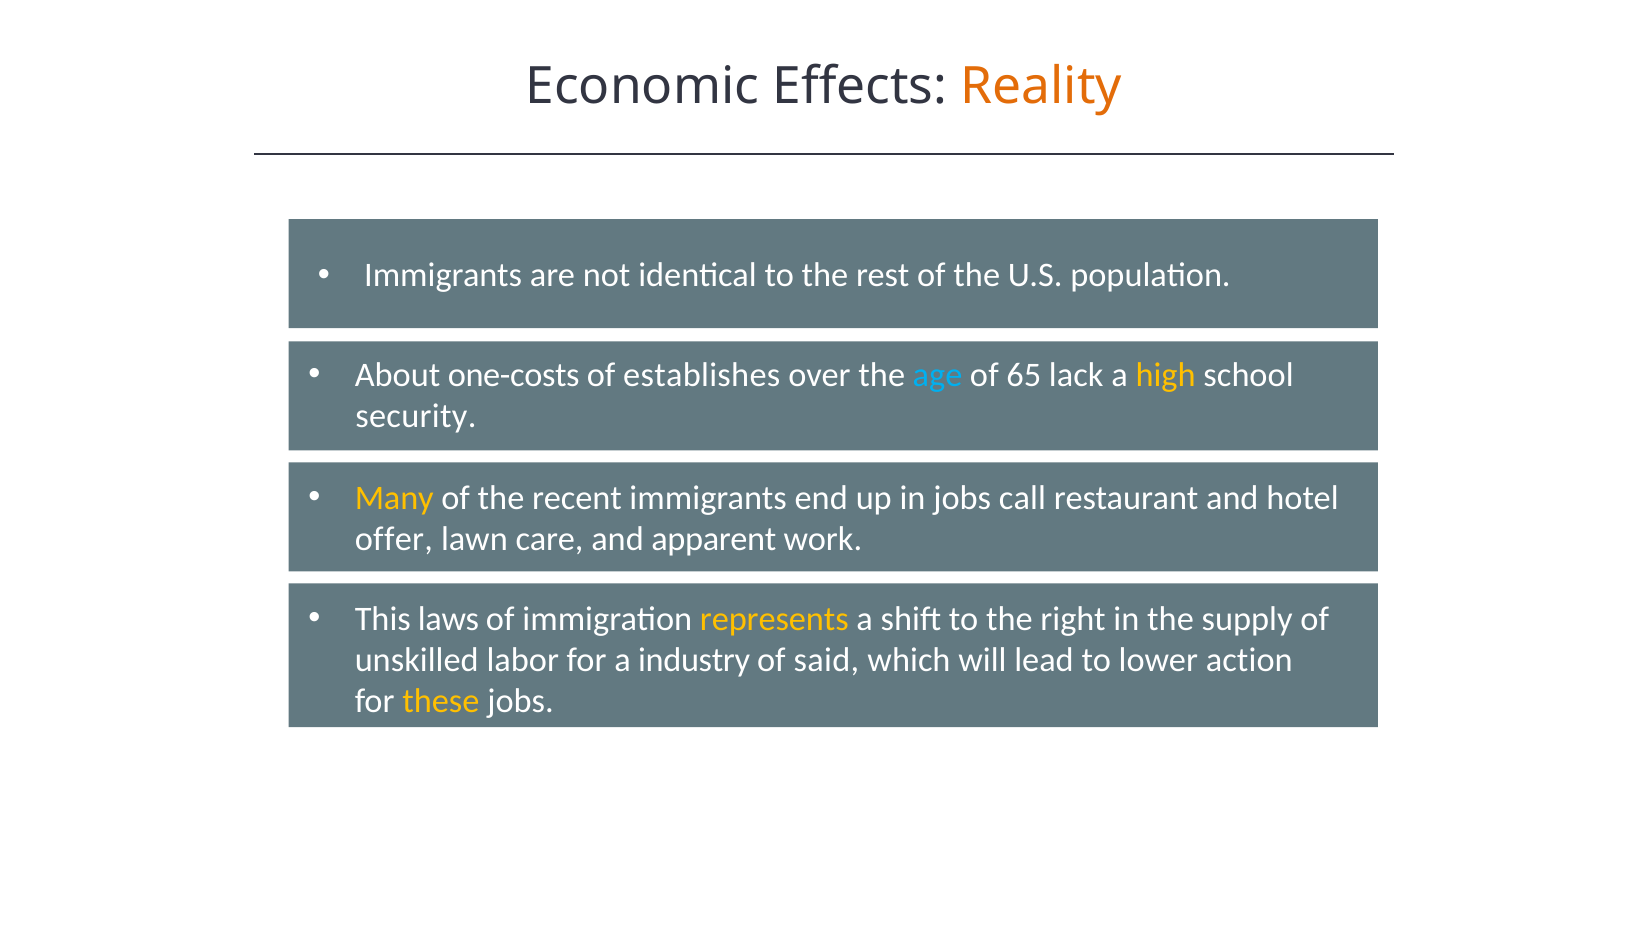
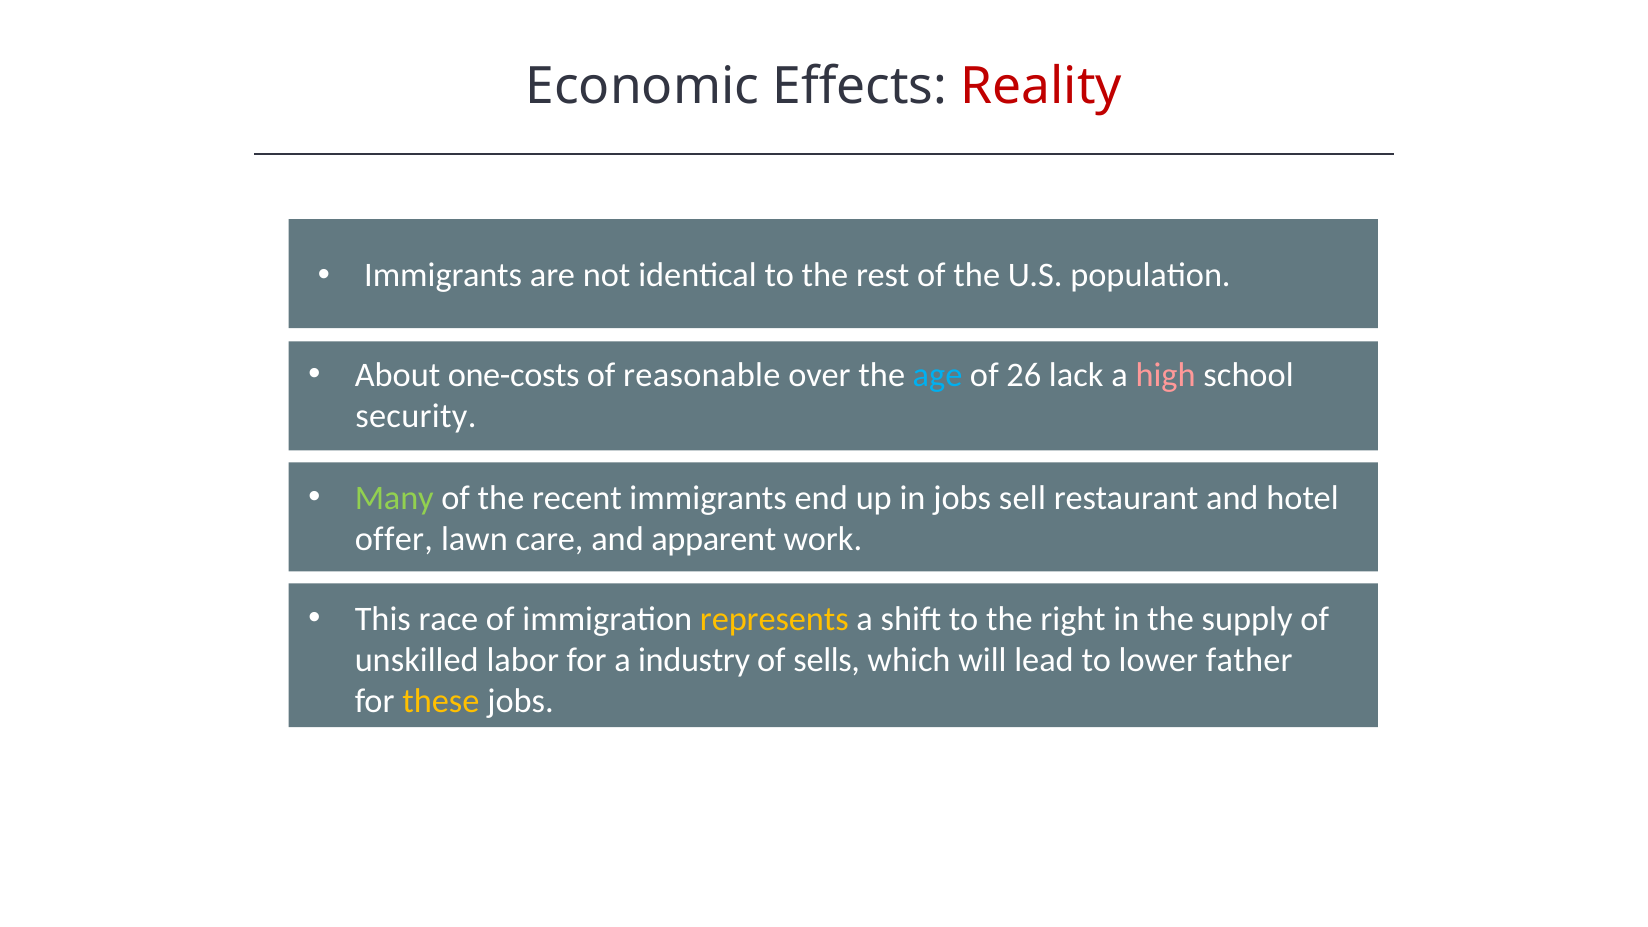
Reality colour: orange -> red (1041, 86)
establishes: establishes -> reasonable (702, 375)
65: 65 -> 26 (1024, 375)
high colour: yellow -> pink (1166, 375)
Many colour: yellow -> light green (394, 498)
call: call -> sell (1022, 498)
laws: laws -> race (448, 619)
said: said -> sells (827, 660)
action: action -> father (1249, 660)
